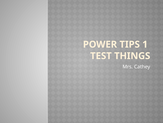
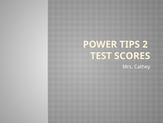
1: 1 -> 2 (145, 44)
THINGS: THINGS -> SCORES (132, 56)
